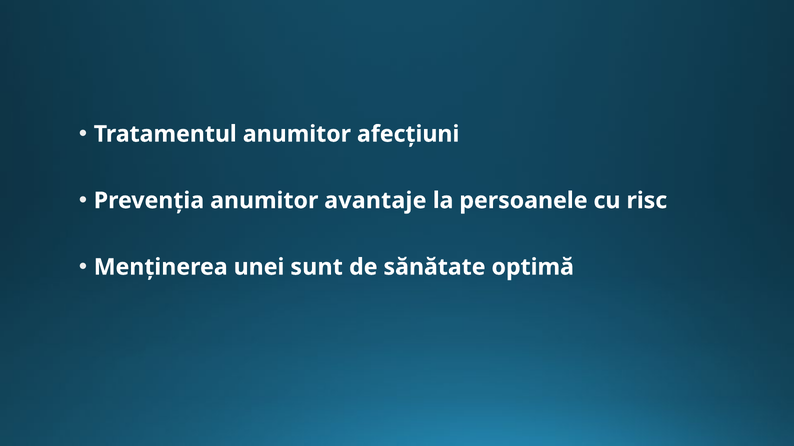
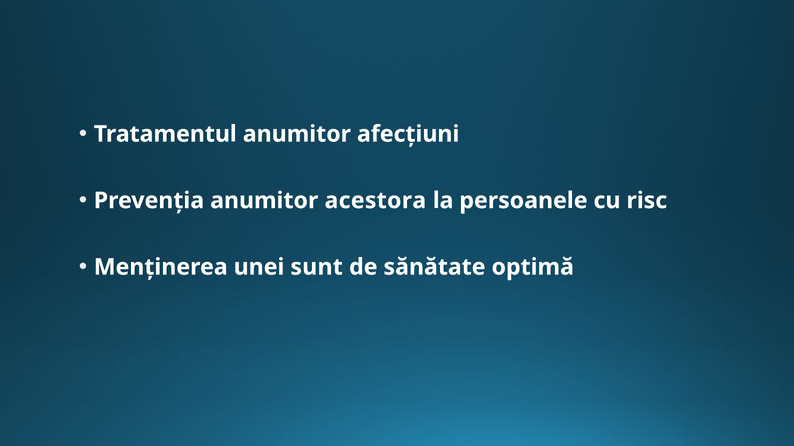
avantaje: avantaje -> acestora (375, 201)
